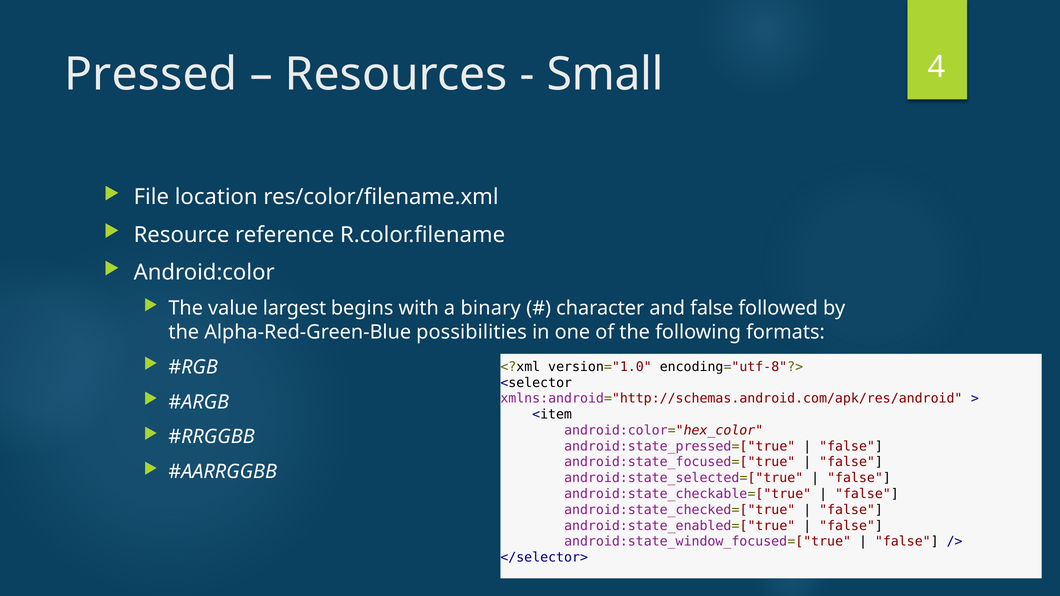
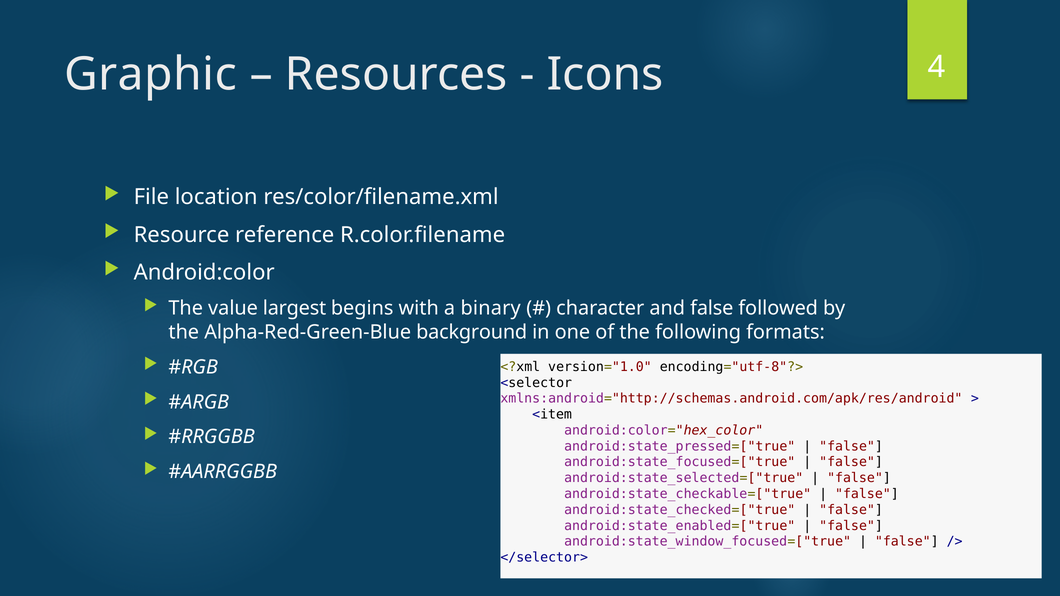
Pressed: Pressed -> Graphic (151, 74)
Small: Small -> Icons (605, 74)
possibilities: possibilities -> background (472, 332)
